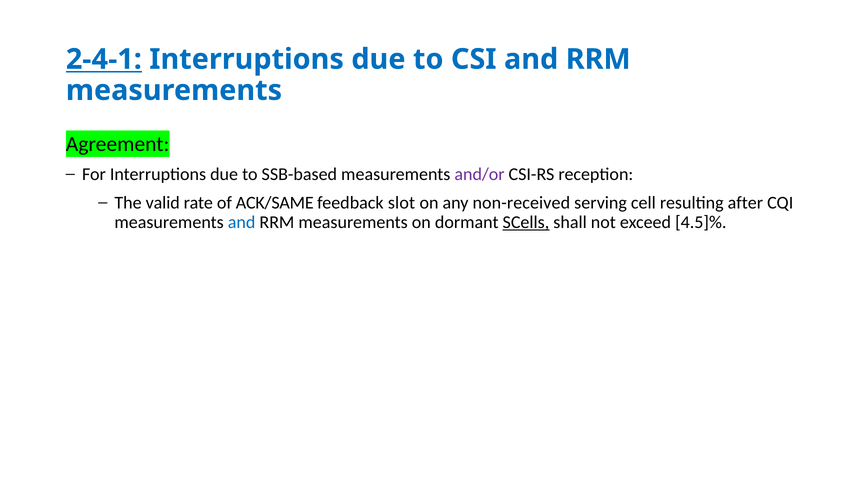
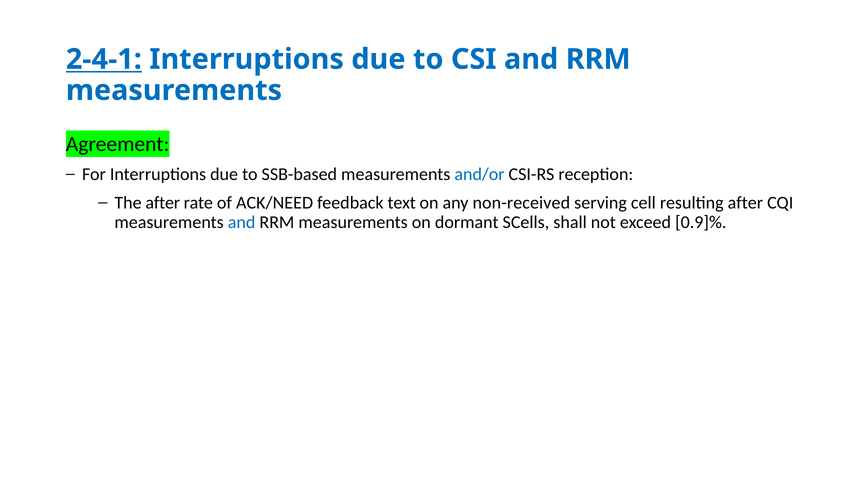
and/or colour: purple -> blue (480, 175)
The valid: valid -> after (163, 203)
ACK/SAME: ACK/SAME -> ACK/NEED (275, 203)
slot: slot -> text (402, 203)
SCells underline: present -> none (526, 222)
4.5]%: 4.5]% -> 0.9]% (701, 222)
